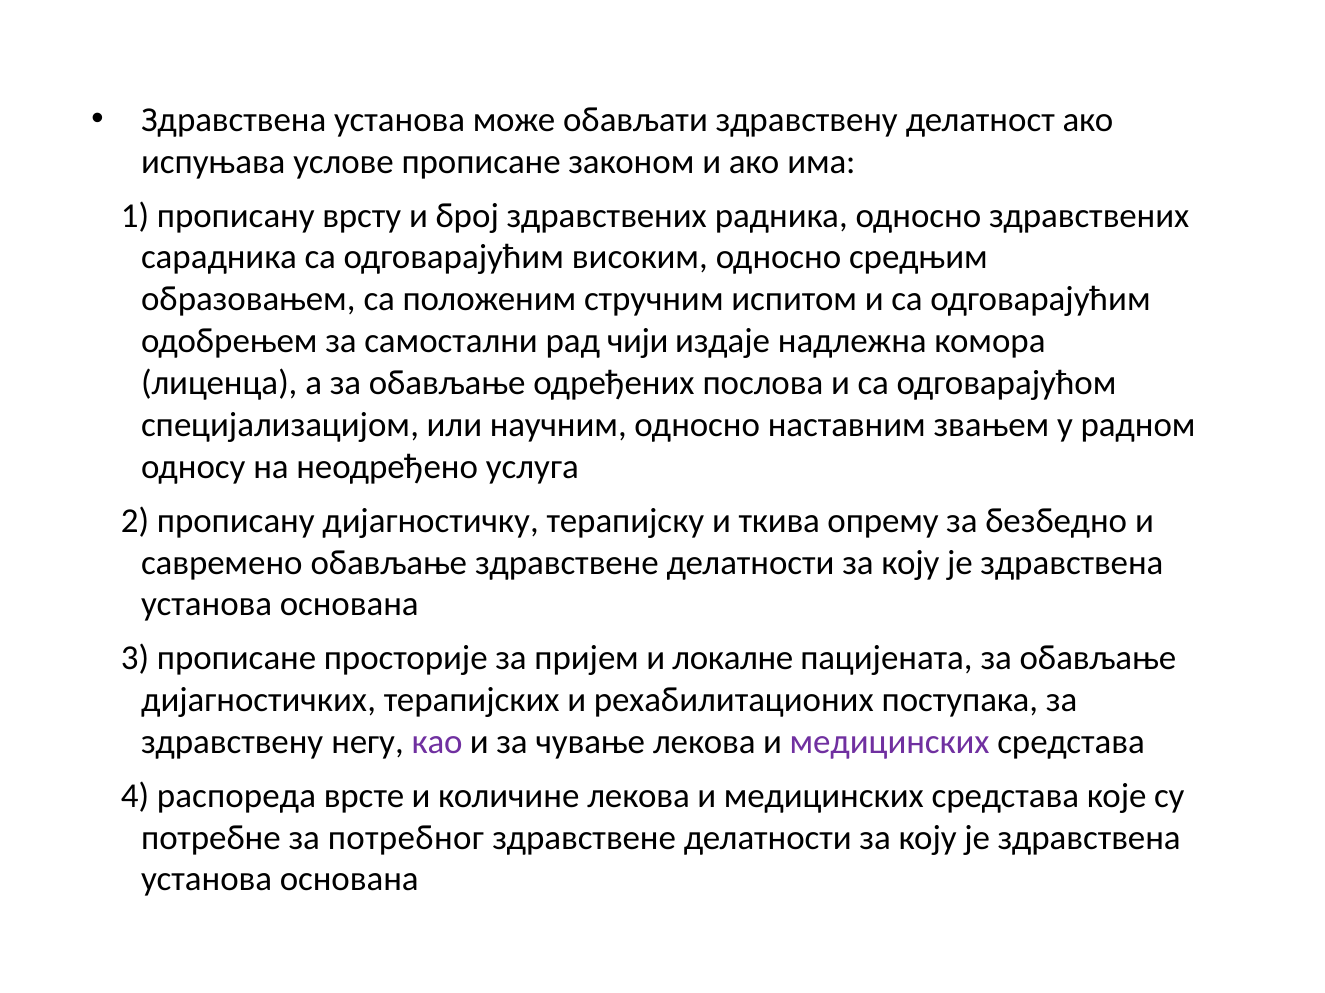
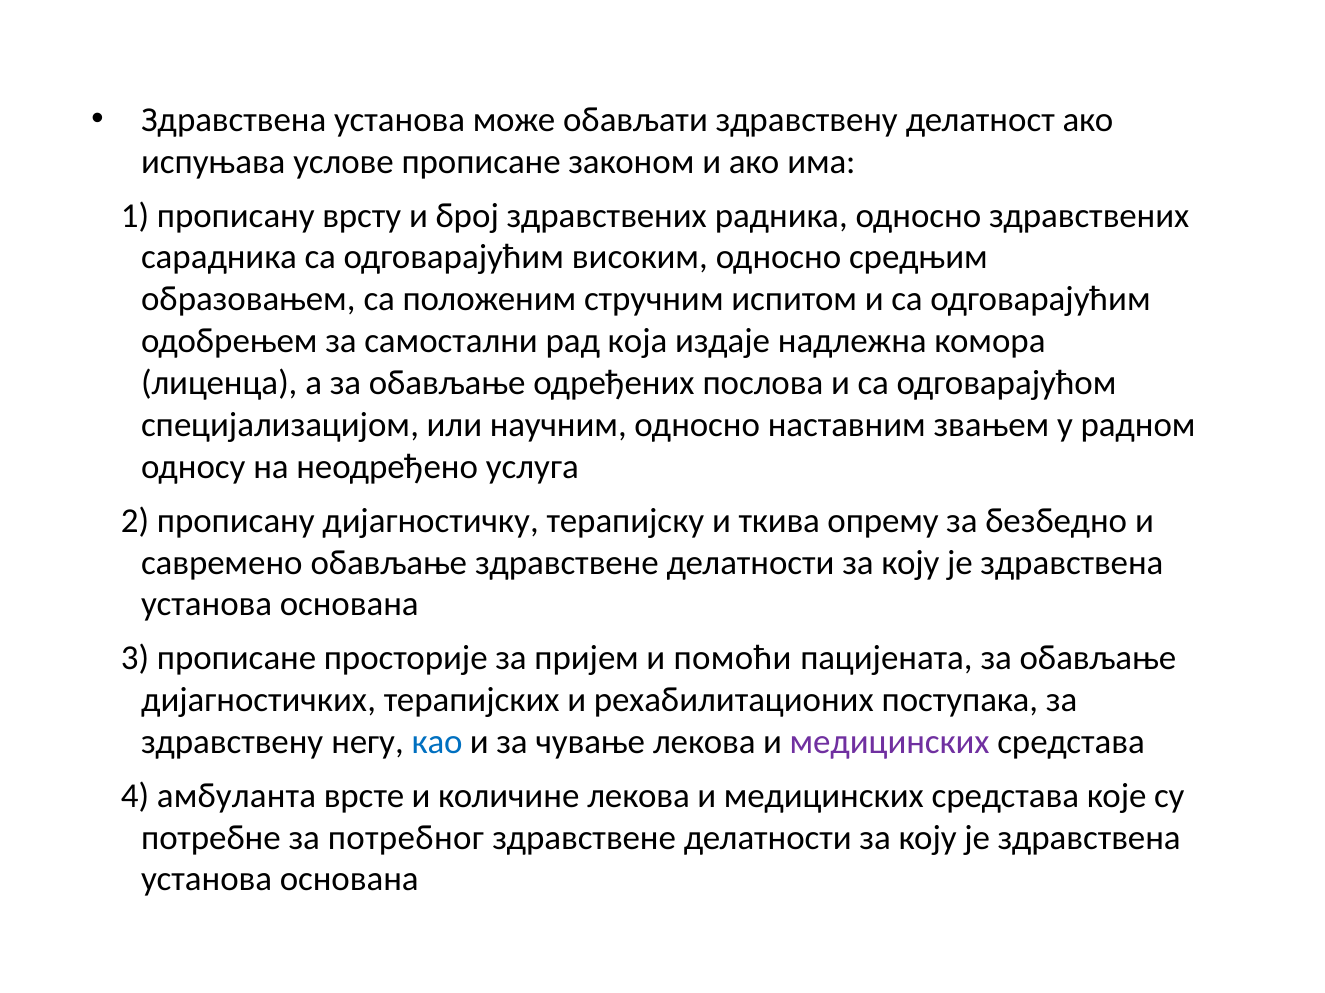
чији: чији -> која (638, 341)
локалне: локалне -> помоћи (733, 659)
као colour: purple -> blue (437, 743)
распореда: распореда -> амбуланта (236, 796)
